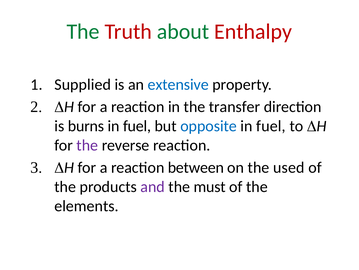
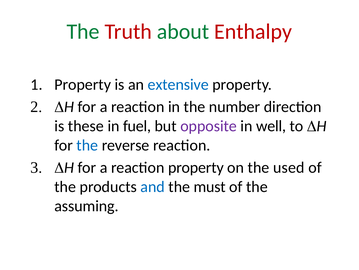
Supplied: Supplied -> Property (83, 84)
transfer: transfer -> number (235, 107)
burns: burns -> these (86, 126)
opposite colour: blue -> purple (209, 126)
fuel: fuel -> well (271, 126)
the colour: purple -> blue (87, 145)
reaction between: between -> property (196, 167)
and colour: purple -> blue (153, 186)
elements: elements -> assuming (87, 206)
